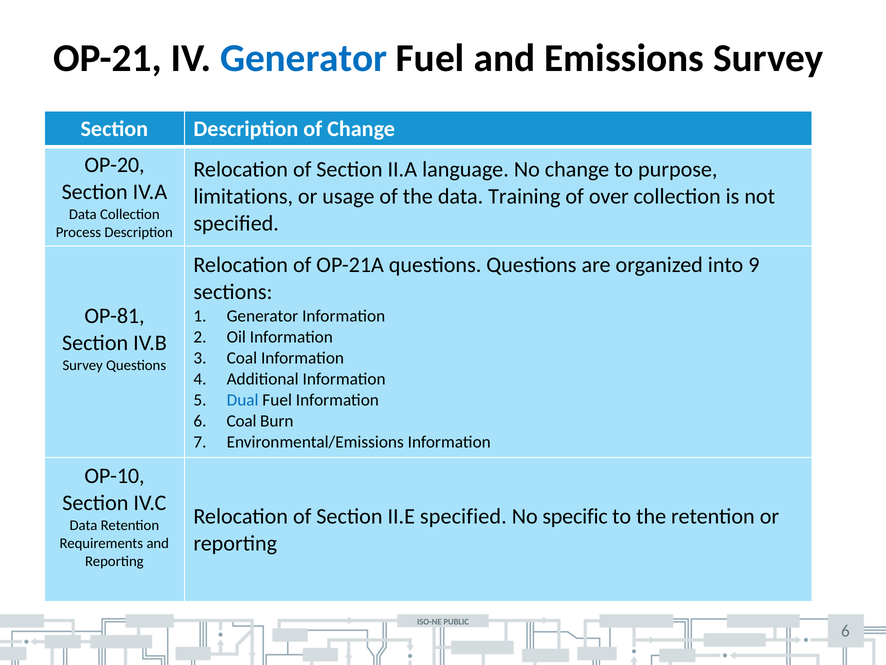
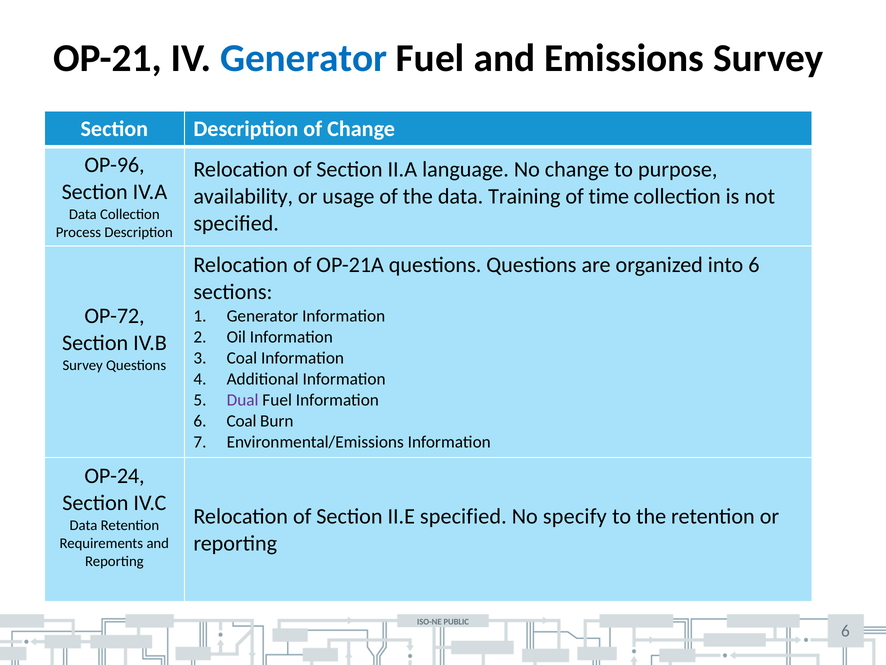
OP-20: OP-20 -> OP-96 (114, 165)
limitations: limitations -> availability (243, 196)
over: over -> time (609, 196)
into 9: 9 -> 6 (754, 265)
OP-81: OP-81 -> OP-72 (114, 316)
Dual colour: blue -> purple (243, 400)
OP-10: OP-10 -> OP-24 (114, 476)
specific: specific -> specify (575, 516)
